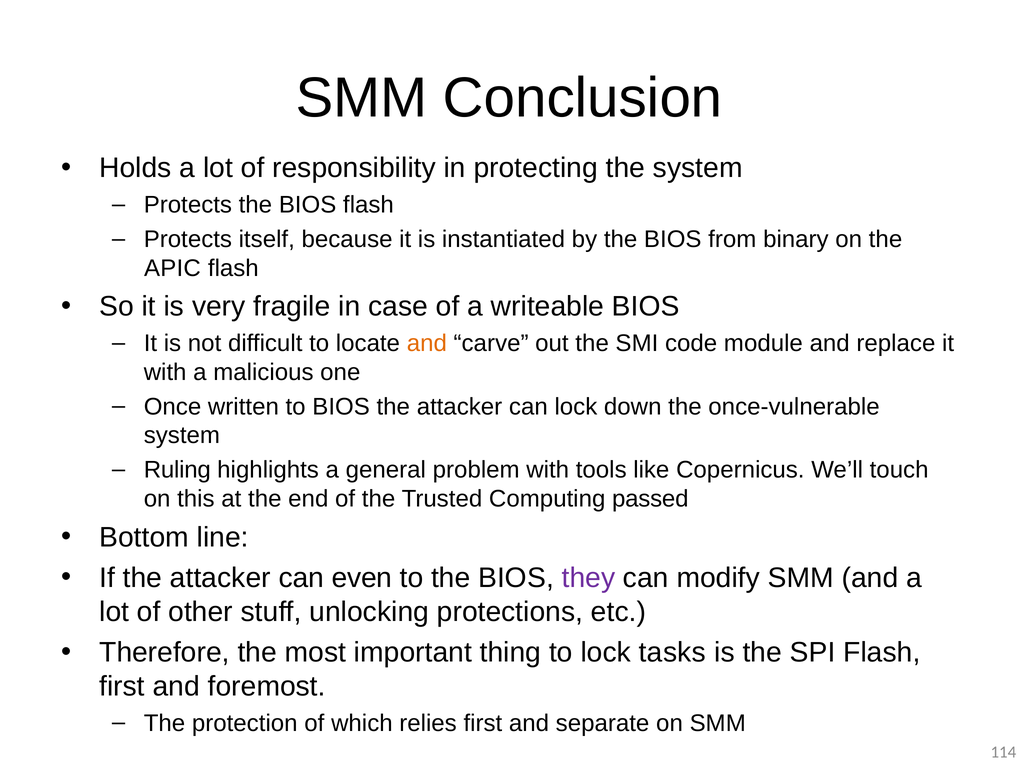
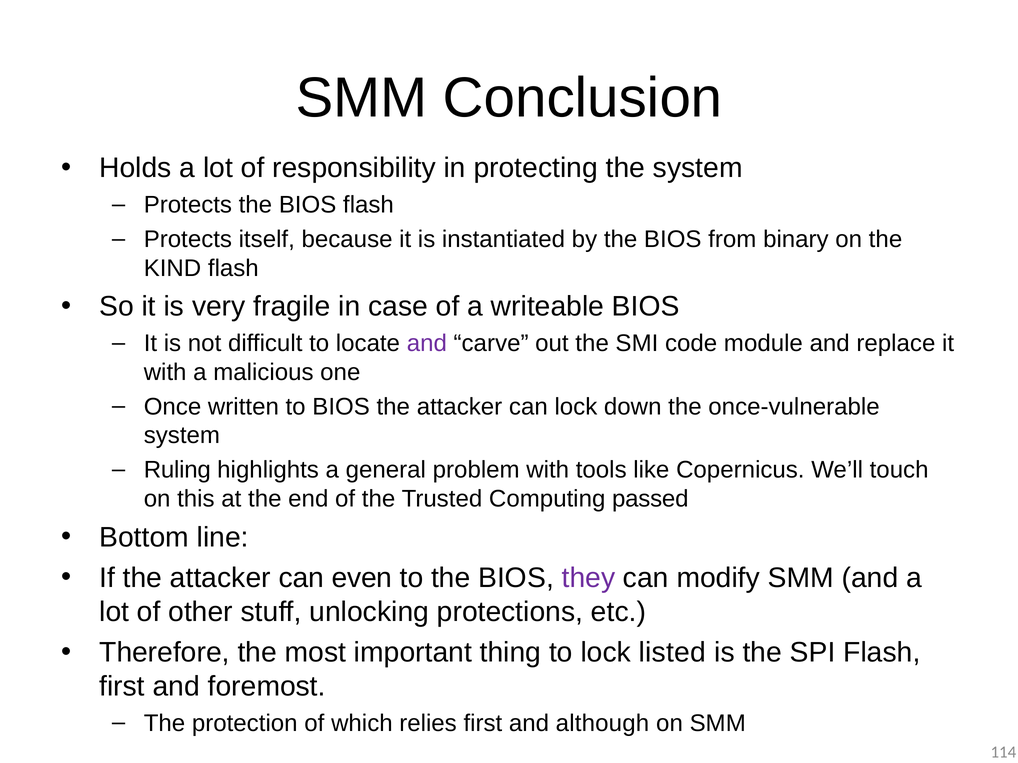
APIC: APIC -> KIND (173, 268)
and colour: orange -> purple (427, 344)
tasks: tasks -> listed (672, 653)
separate: separate -> although (602, 724)
